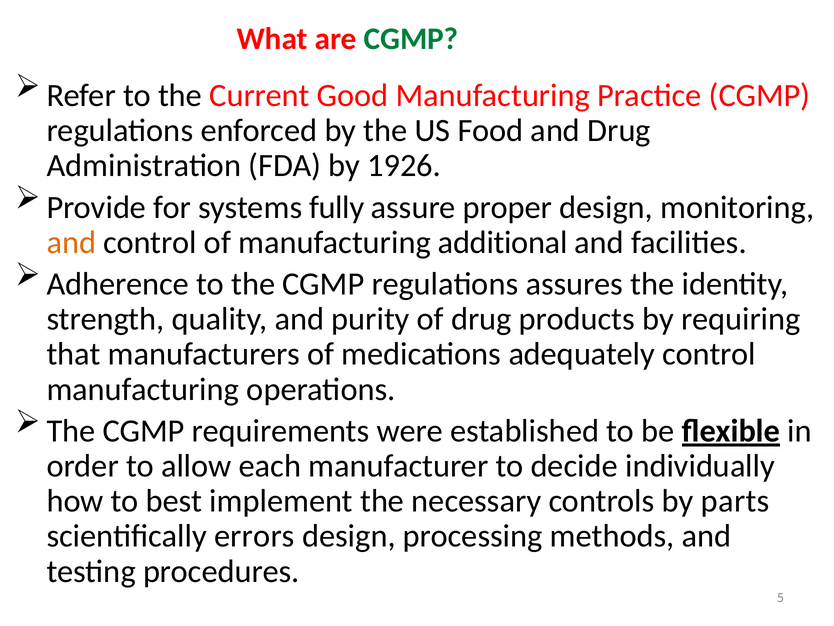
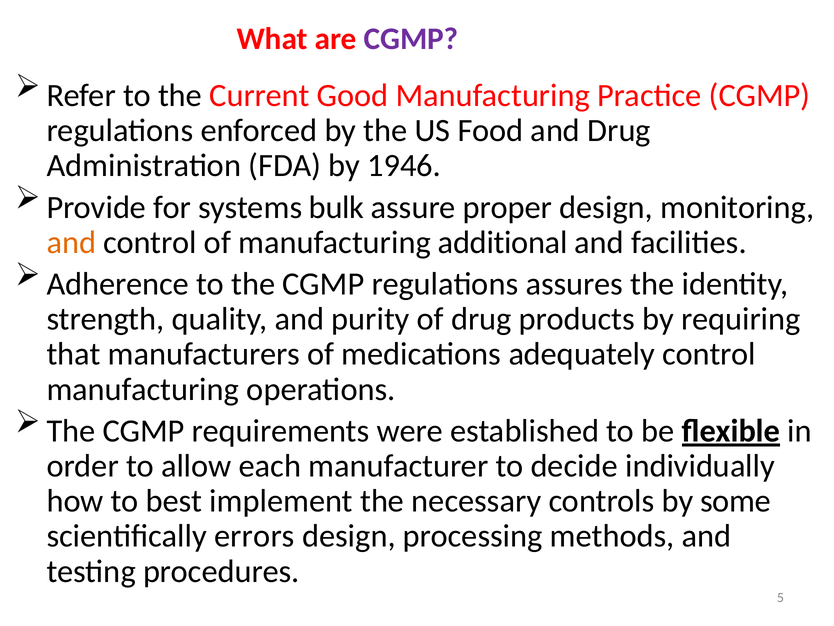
CGMP colour: green -> purple (411, 39)
1926: 1926 -> 1946 (404, 165)
fully: fully -> bulk (337, 207)
parts: parts -> some (736, 501)
